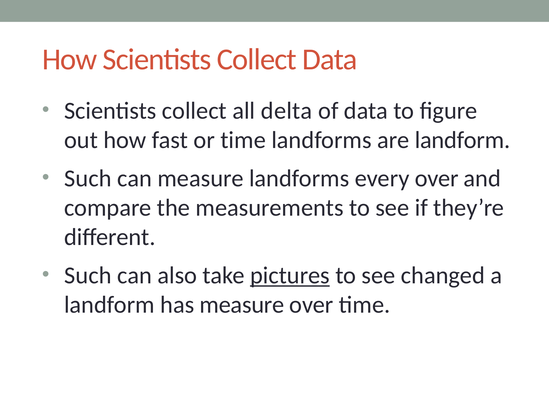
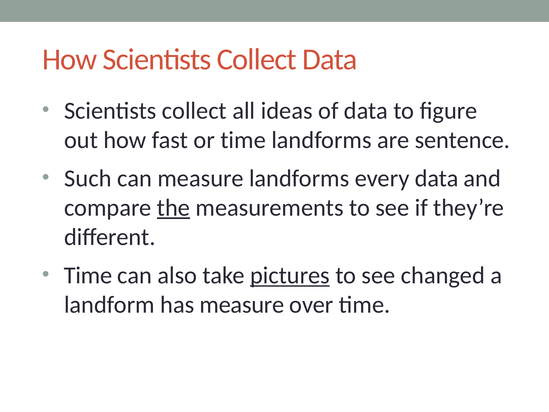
delta: delta -> ideas (287, 111)
are landform: landform -> sentence (462, 140)
every over: over -> data (437, 178)
the underline: none -> present (173, 208)
Such: Such -> Time (88, 275)
